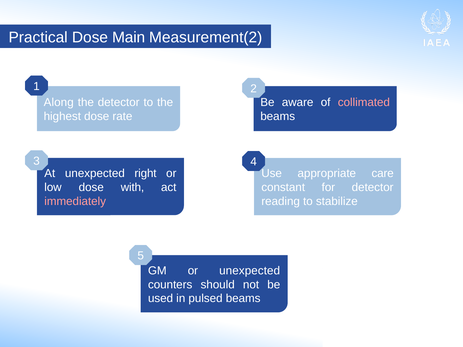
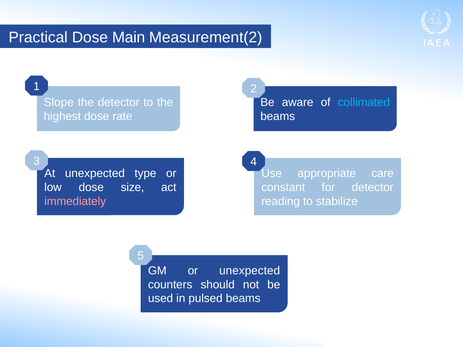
Along: Along -> Slope (59, 103)
collimated colour: pink -> light blue (364, 103)
right: right -> type (145, 174)
with: with -> size (132, 187)
